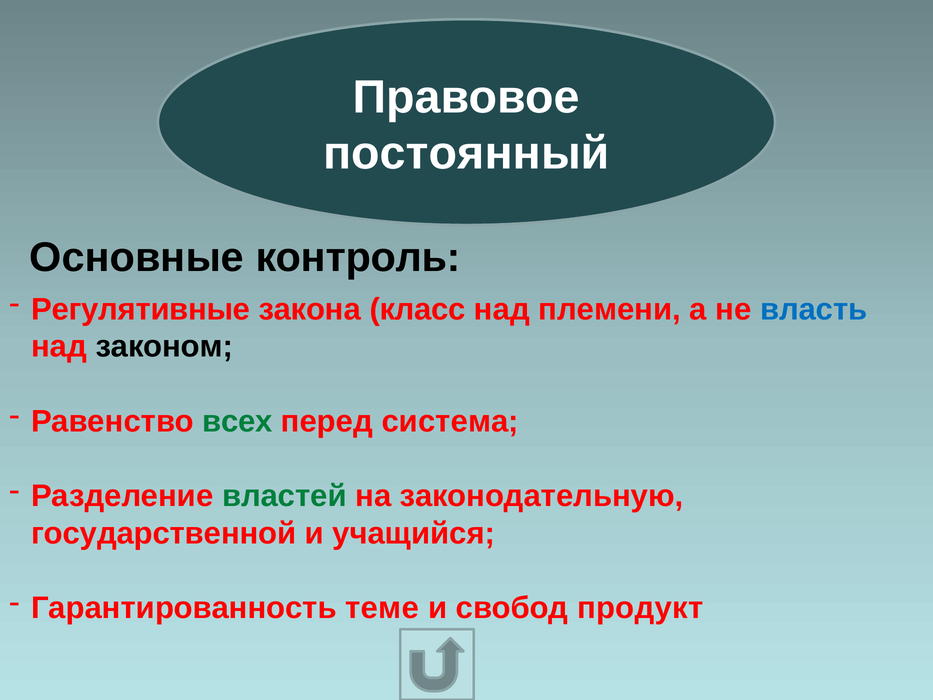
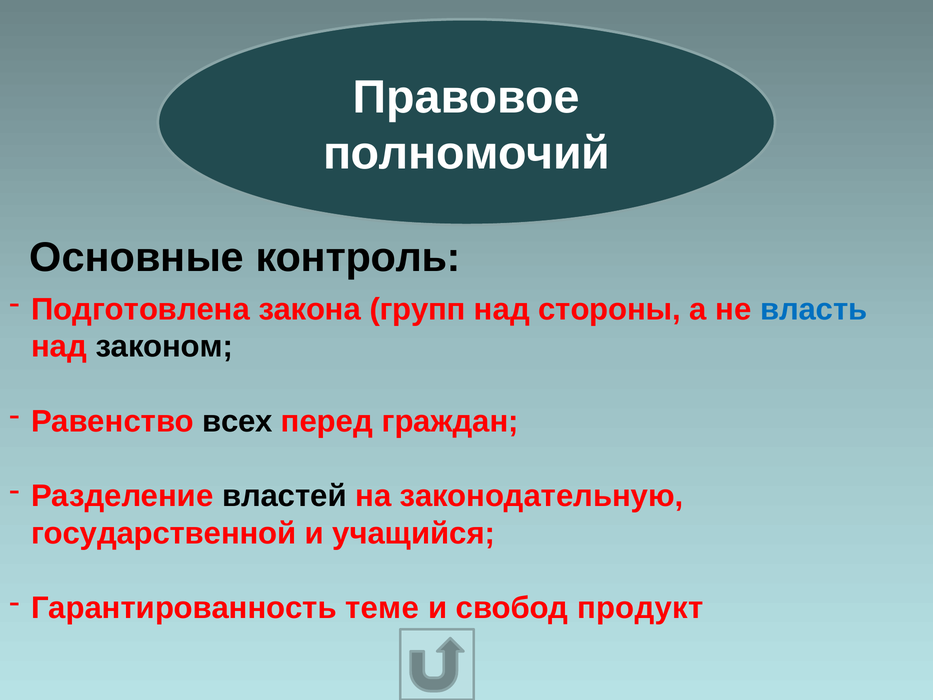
постоянный: постоянный -> полномочий (467, 153)
Регулятивные: Регулятивные -> Подготовлена (141, 309)
класс: класс -> групп (418, 309)
племени: племени -> стороны (610, 309)
всех colour: green -> black (237, 421)
система: система -> граждан (450, 421)
властей colour: green -> black (284, 496)
